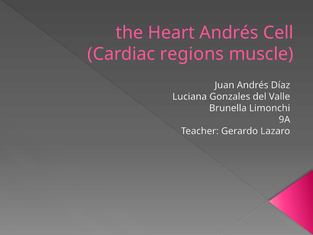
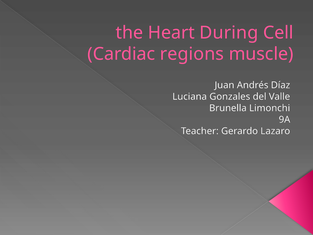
Heart Andrés: Andrés -> During (229, 33)
